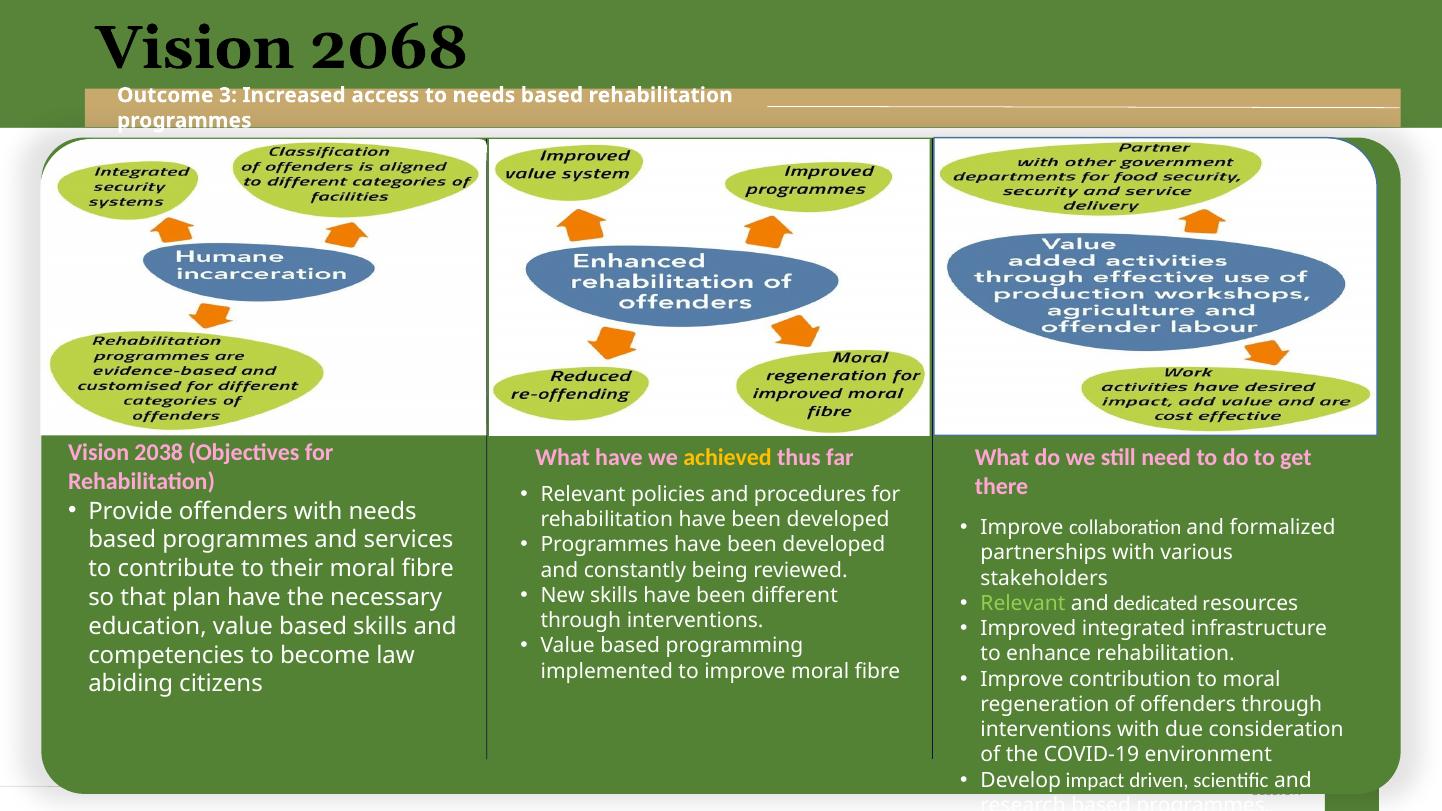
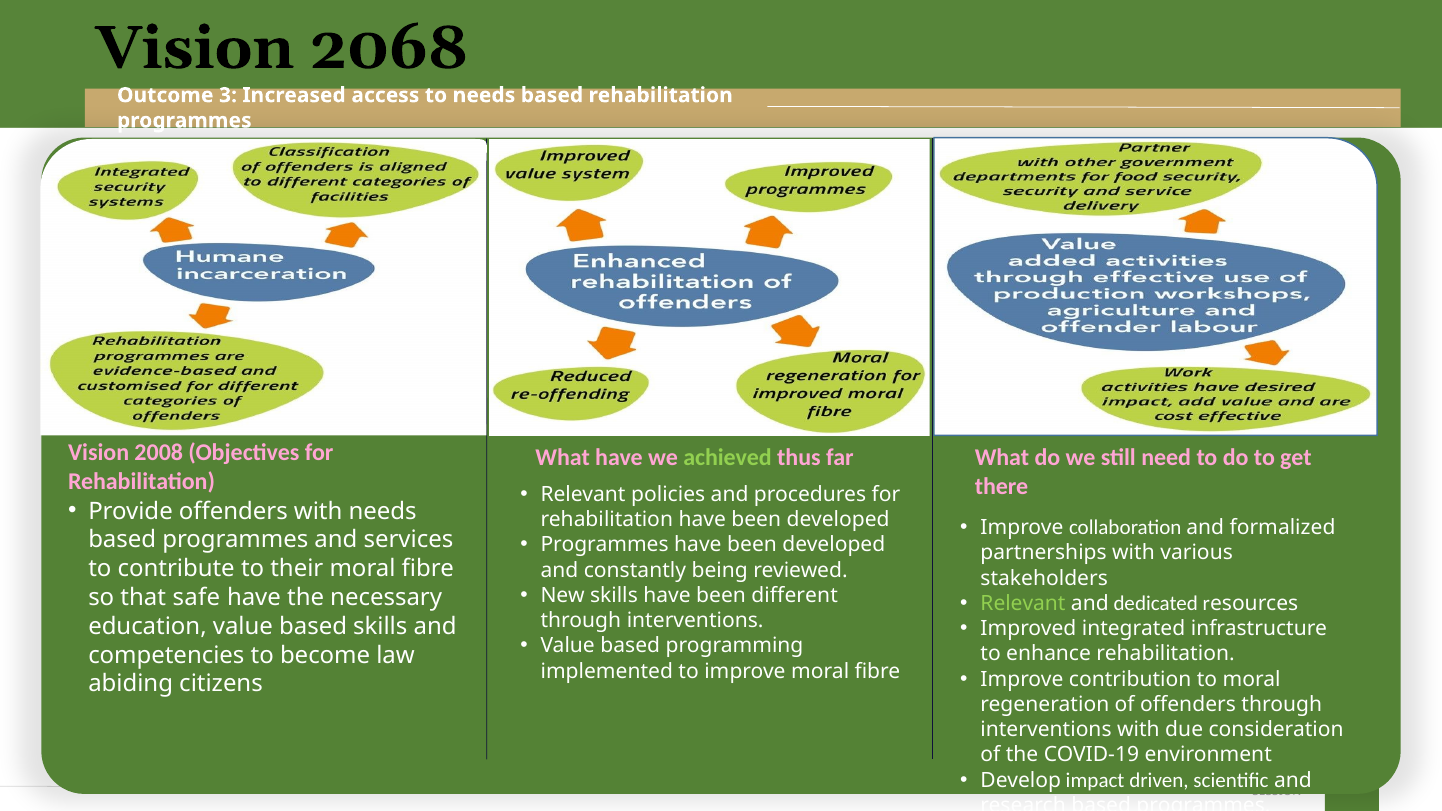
2038: 2038 -> 2008 (159, 452)
achieved colour: yellow -> light green (728, 458)
plan: plan -> safe (196, 598)
